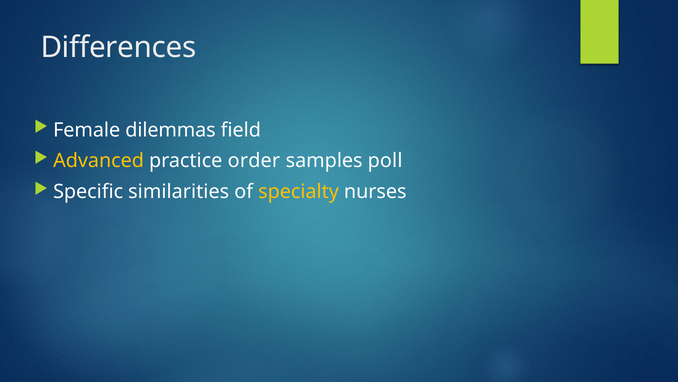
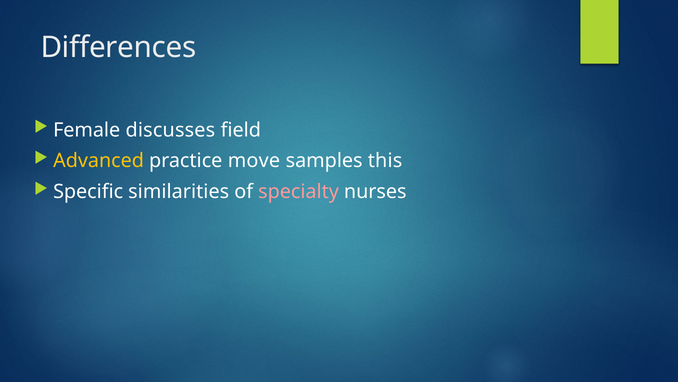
dilemmas: dilemmas -> discusses (170, 130)
order: order -> move (254, 161)
poll: poll -> this (385, 161)
specialty colour: yellow -> pink (299, 191)
